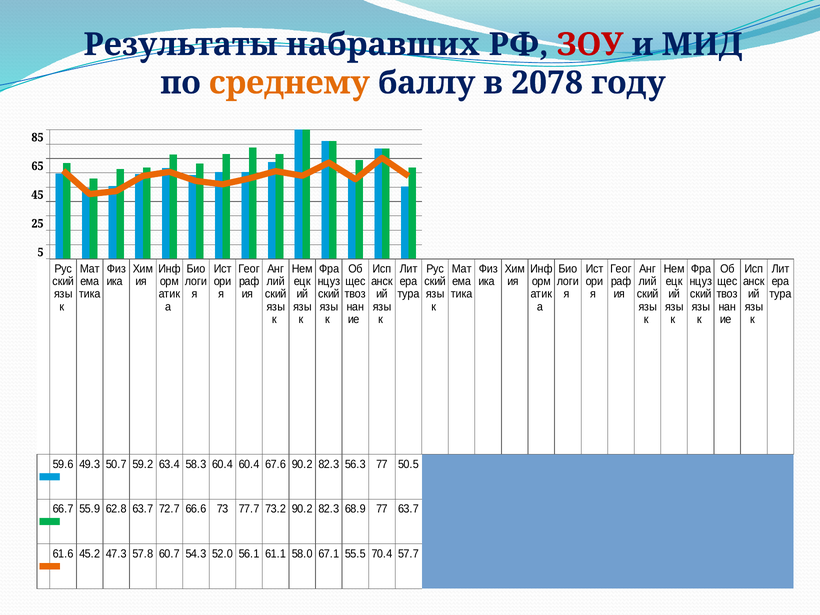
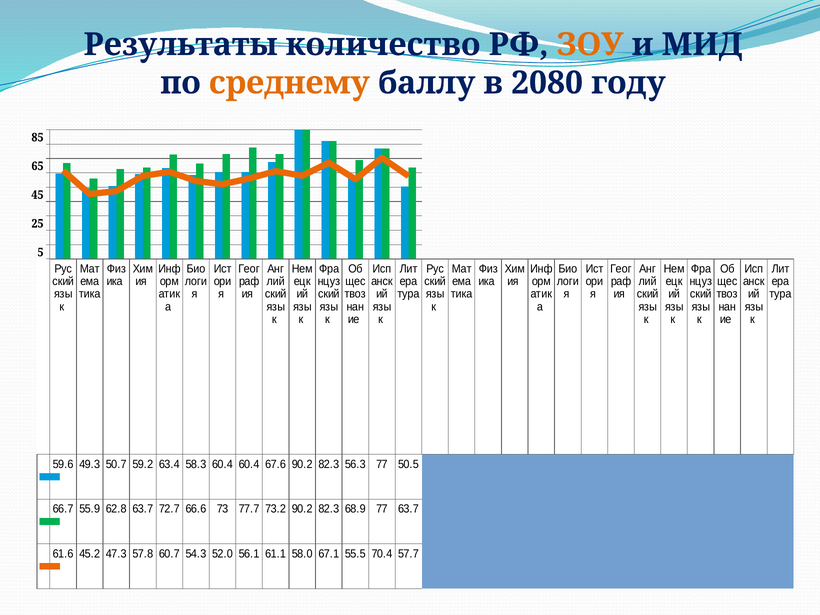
набравших: набравших -> количество (383, 45)
ЗОУ colour: red -> orange (590, 45)
2078: 2078 -> 2080 (547, 83)
